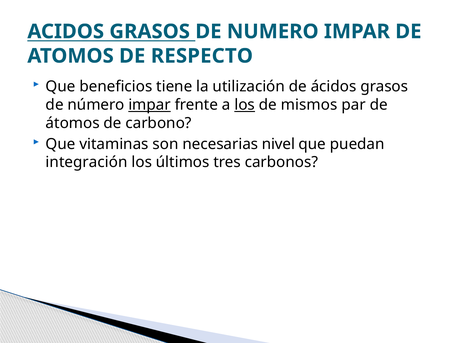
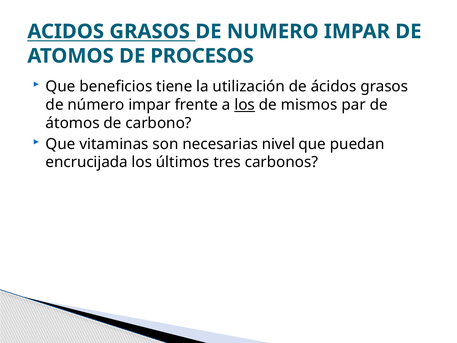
RESPECTO: RESPECTO -> PROCESOS (202, 56)
impar underline: present -> none (150, 105)
integración: integración -> encrucijada (87, 162)
